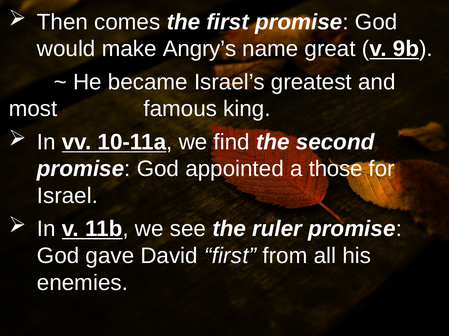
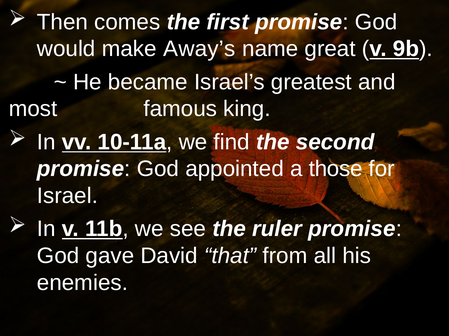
Angry’s: Angry’s -> Away’s (199, 49)
David first: first -> that (230, 256)
